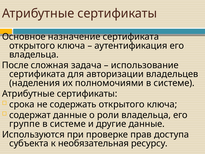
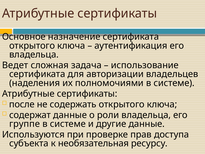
После: После -> Ведет (15, 65)
срока: срока -> после (22, 104)
